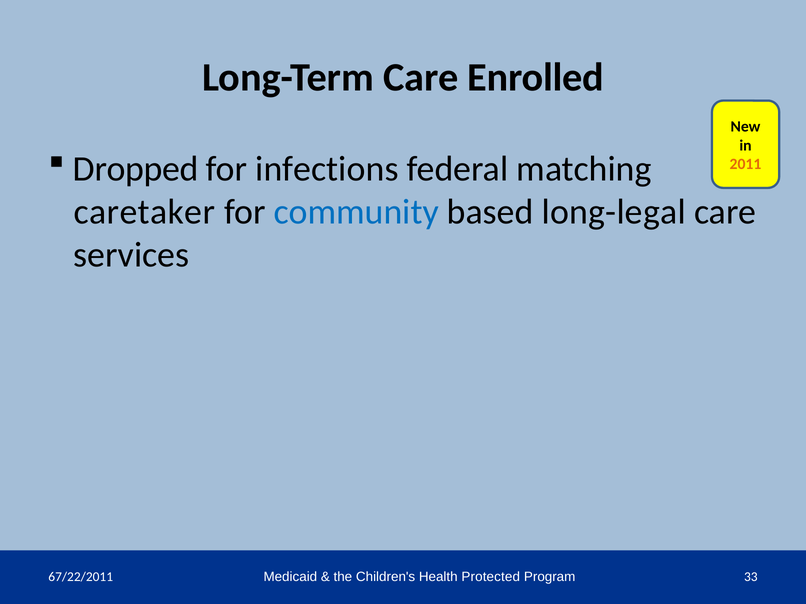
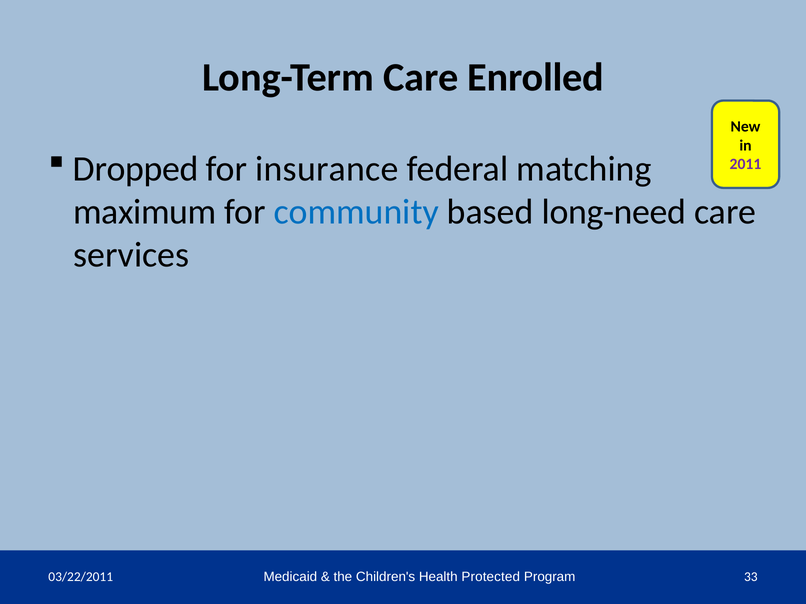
infections: infections -> insurance (327, 169)
2011 colour: orange -> purple (745, 164)
caretaker: caretaker -> maximum (145, 212)
long-legal: long-legal -> long-need (614, 212)
67/22/2011: 67/22/2011 -> 03/22/2011 (81, 577)
